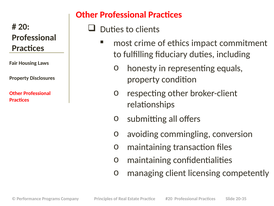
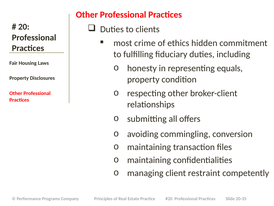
impact: impact -> hidden (204, 43)
licensing: licensing -> restraint (204, 173)
